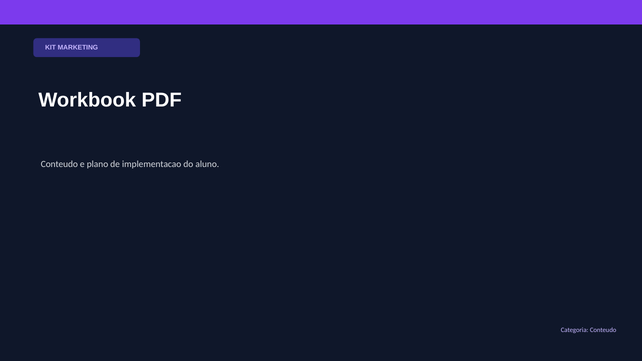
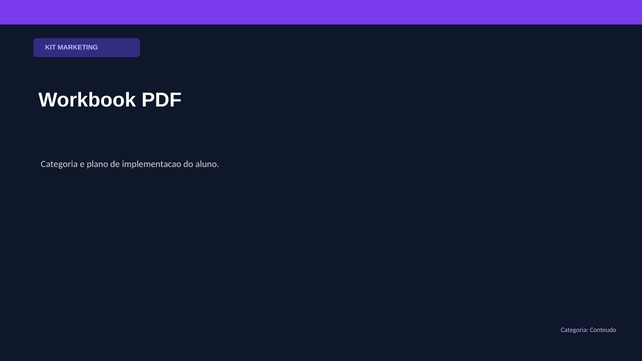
Conteudo: Conteudo -> Categoria (59, 164)
